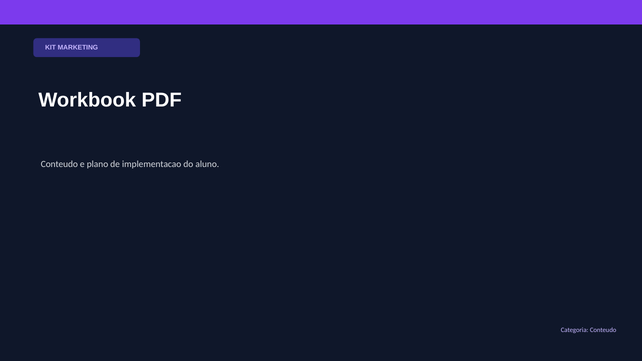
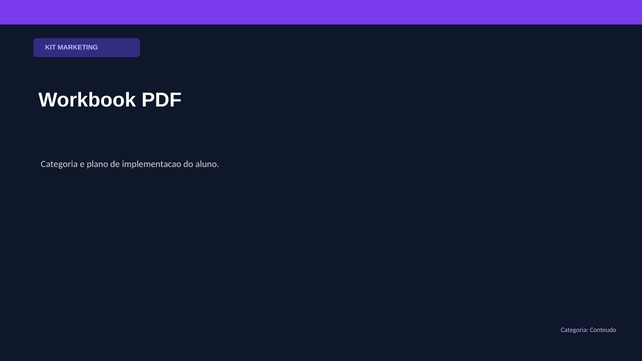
Conteudo: Conteudo -> Categoria (59, 164)
